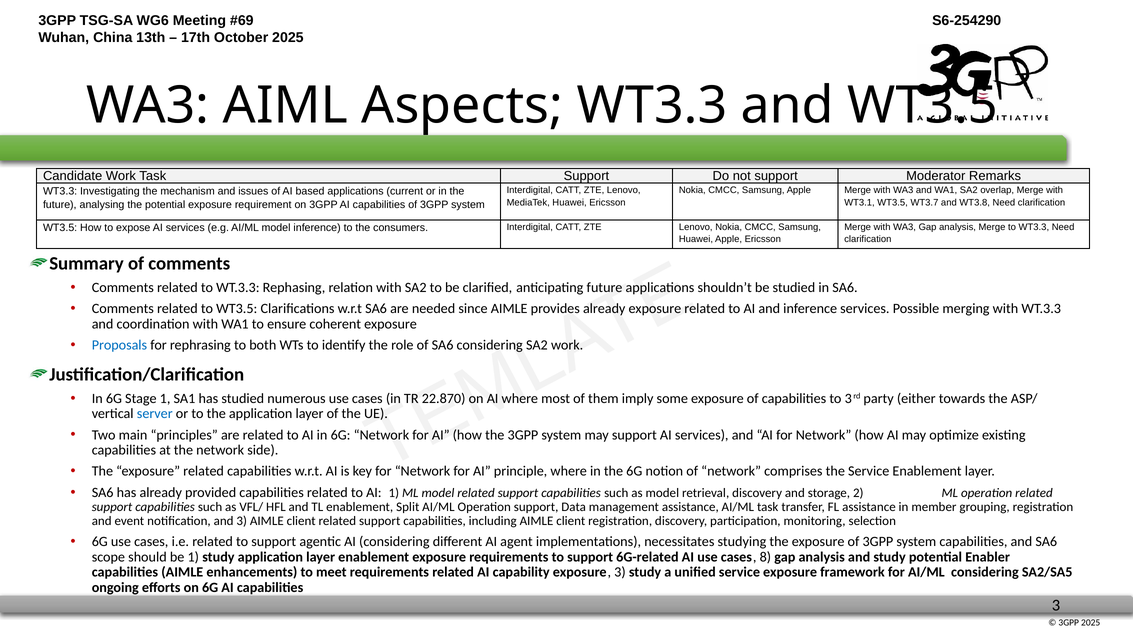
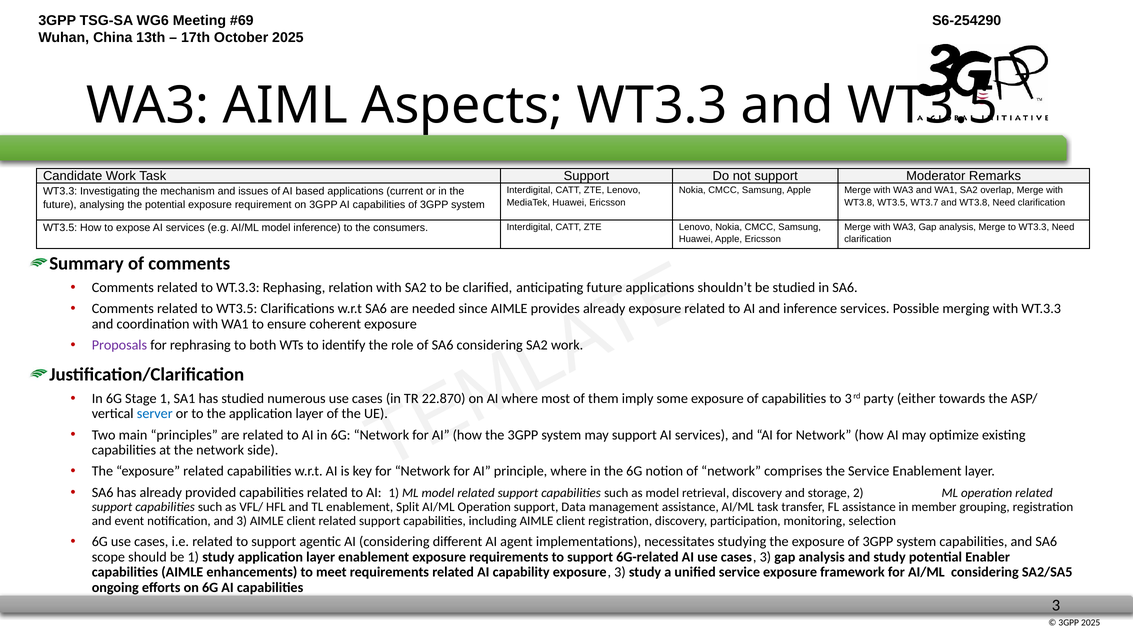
WT3.1: WT3.1 -> WT3.8 (859, 203)
Proposals colour: blue -> purple (119, 345)
cases 8: 8 -> 3 (765, 557)
